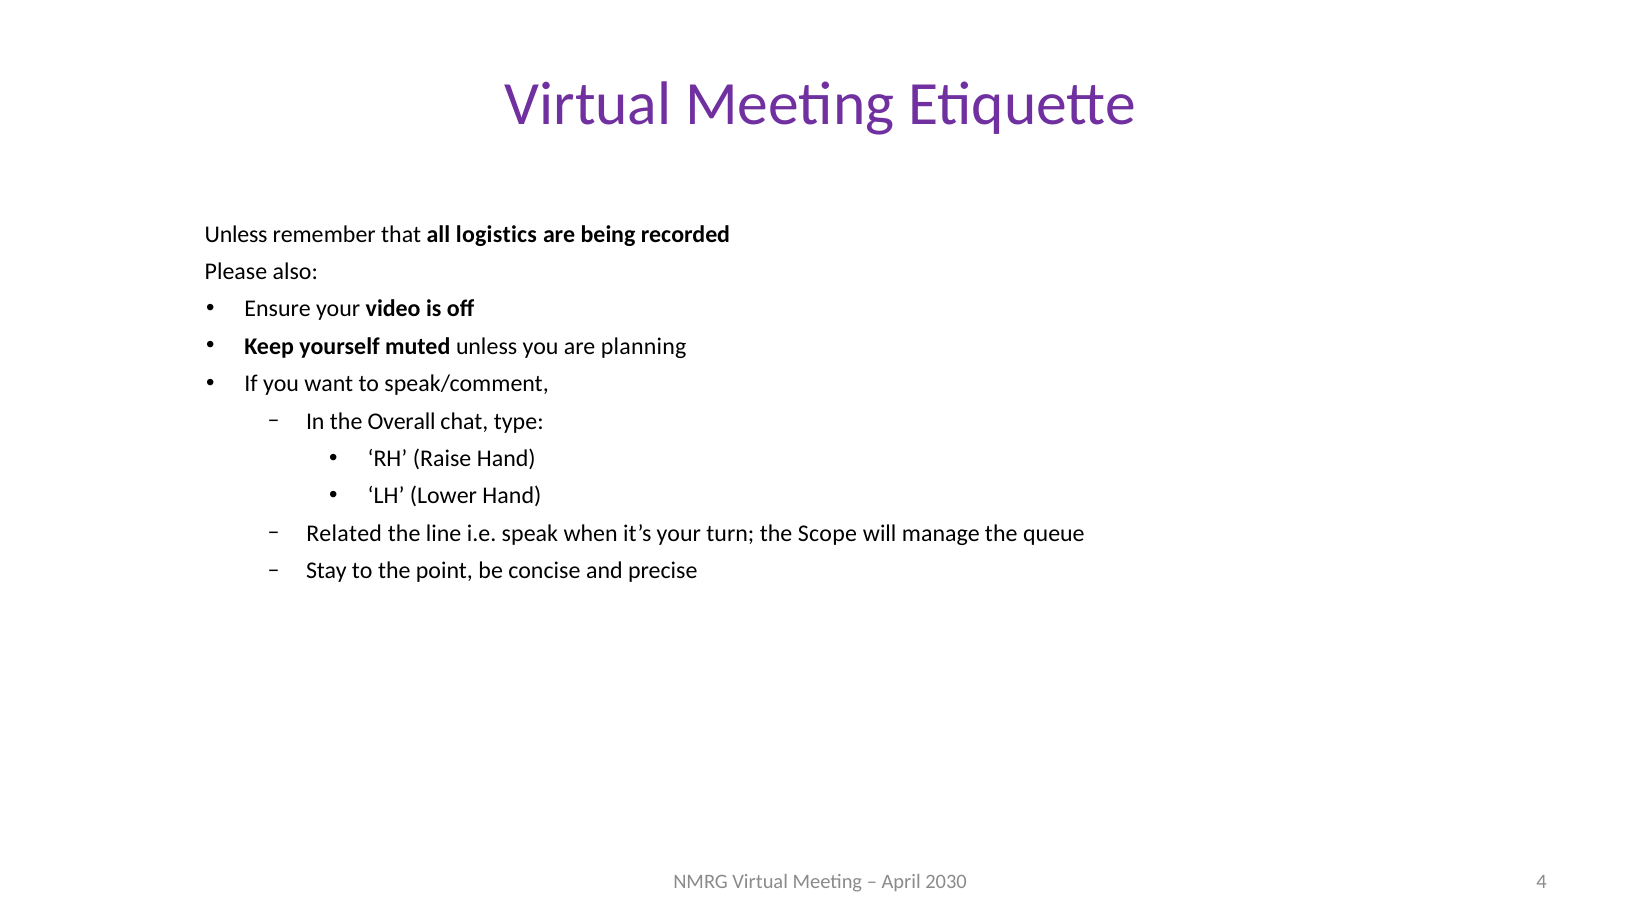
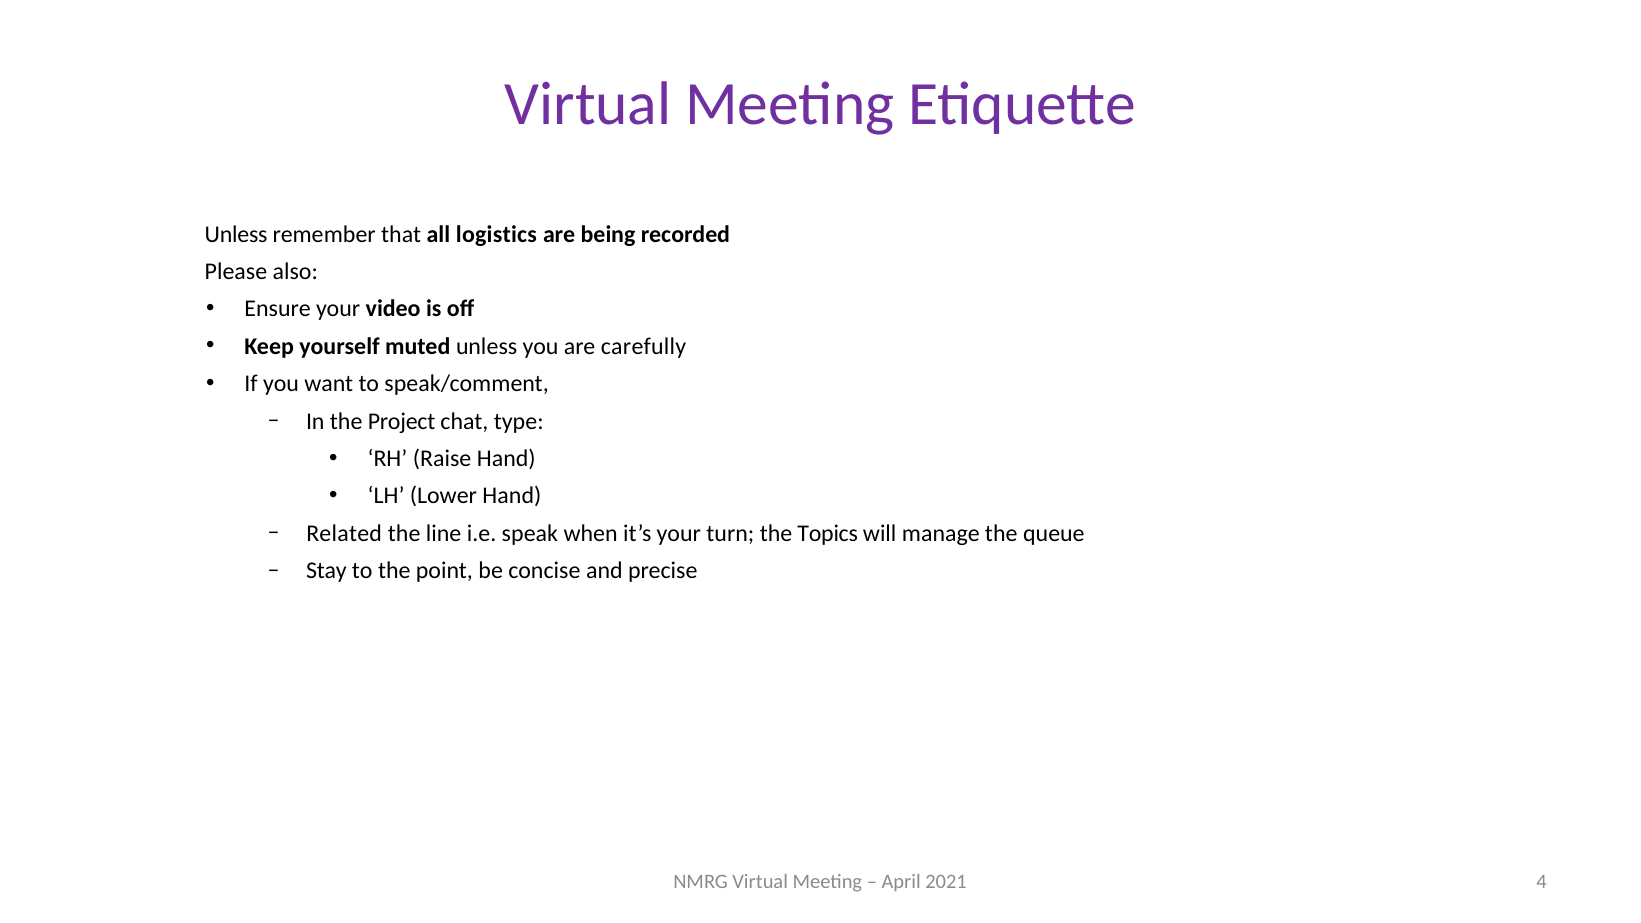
planning: planning -> carefully (644, 346)
Overall: Overall -> Project (402, 421)
Scope: Scope -> Topics (828, 533)
2030: 2030 -> 2021 (946, 881)
